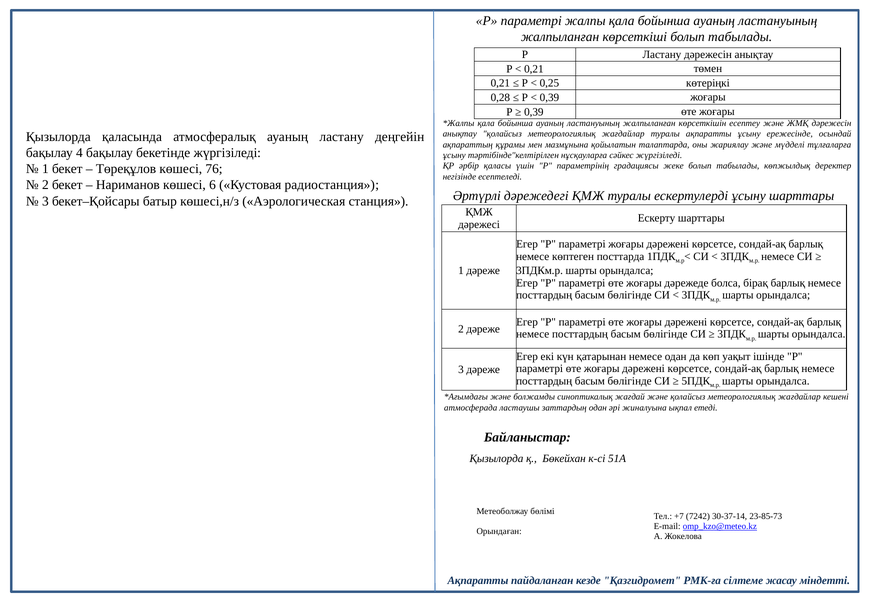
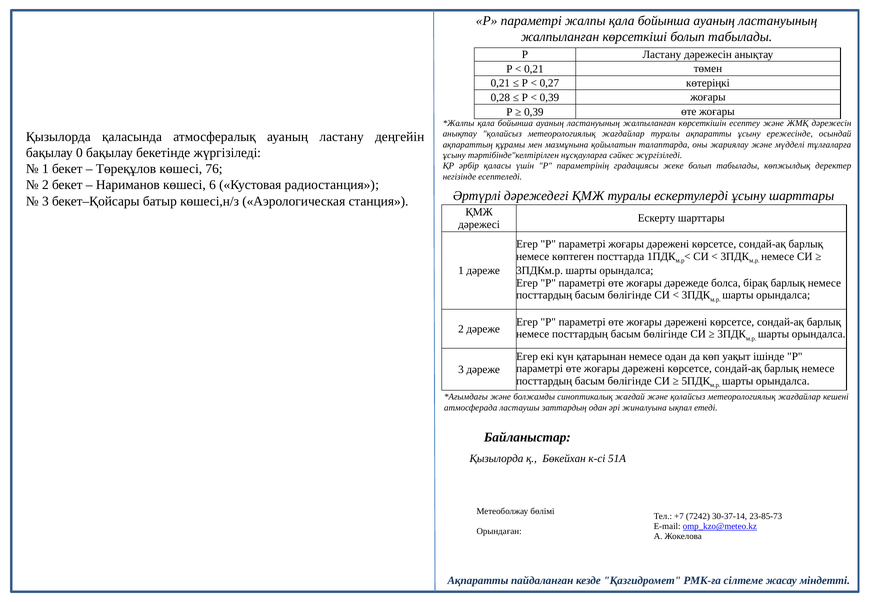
0,25: 0,25 -> 0,27 (549, 83)
4: 4 -> 0 (79, 153)
